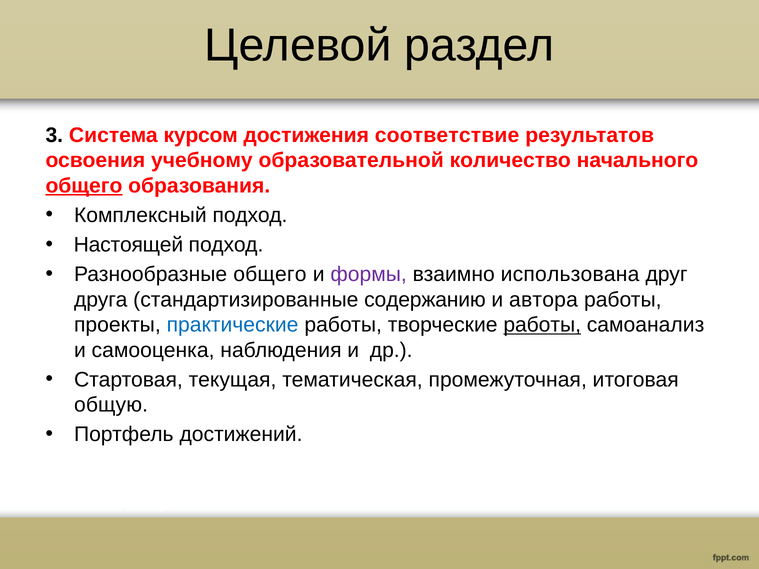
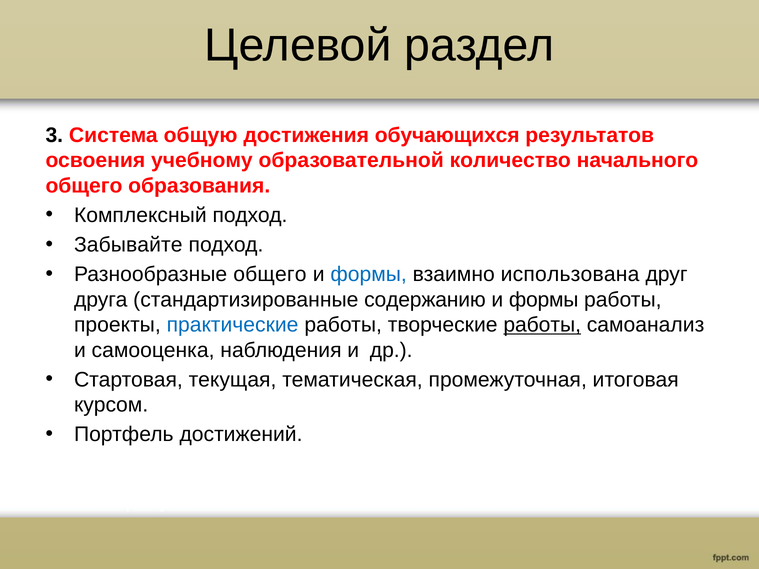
курсом: курсом -> общую (201, 135)
соответствие: соответствие -> обучающихся (447, 135)
общего underline: present -> none (84, 186)
Настоящей: Настоящей -> Забывайте (128, 245)
формы colour: purple -> blue (369, 274)
автора: автора -> формы (544, 300)
общую: общую -> курсом (111, 405)
